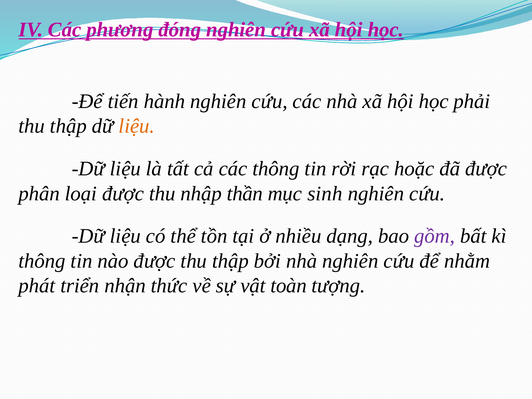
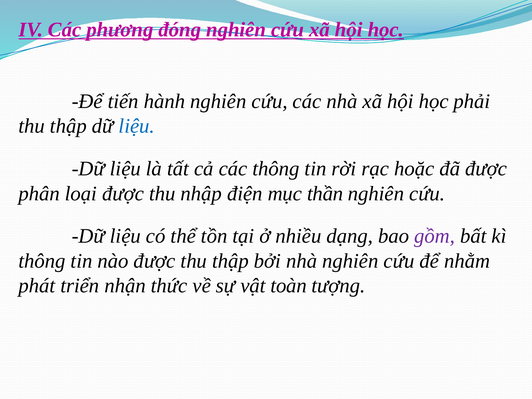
liệu colour: orange -> blue (137, 126)
thần: thần -> điện (245, 194)
sinh: sinh -> thần (325, 194)
